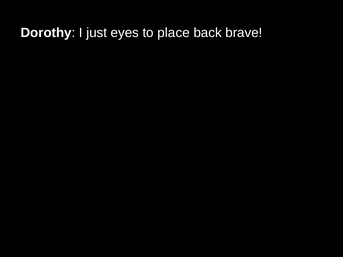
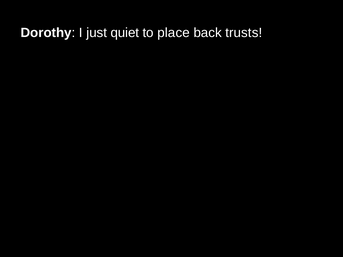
eyes: eyes -> quiet (125, 33)
brave: brave -> trusts (244, 33)
